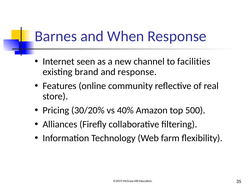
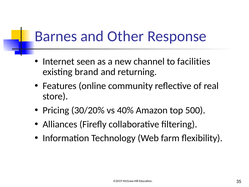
When: When -> Other (126, 36)
and response: response -> returning (137, 72)
